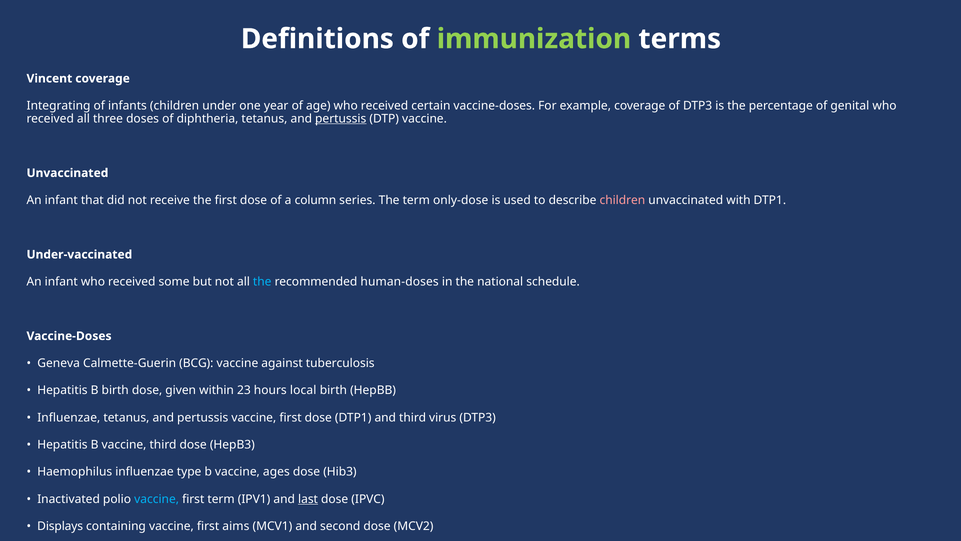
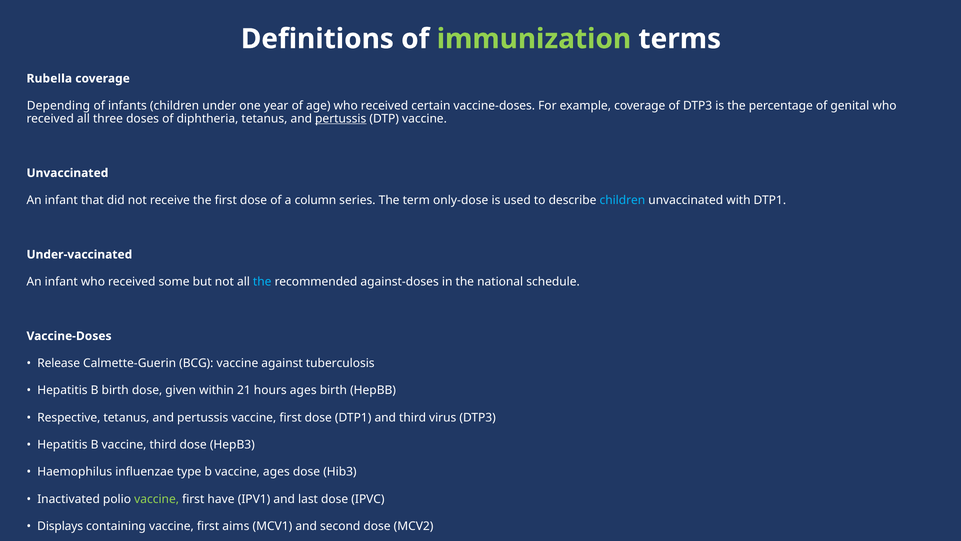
Vincent: Vincent -> Rubella (49, 78)
Integrating: Integrating -> Depending (58, 106)
children colour: pink -> light blue (622, 200)
human-doses: human-doses -> against-doses (400, 281)
Geneva: Geneva -> Release (59, 363)
23: 23 -> 21 (244, 390)
hours local: local -> ages (303, 390)
Influenzae: Influenzae -> Respective (69, 417)
vaccine colour: light blue -> light green (157, 499)
first term: term -> have (221, 499)
last underline: present -> none (308, 499)
